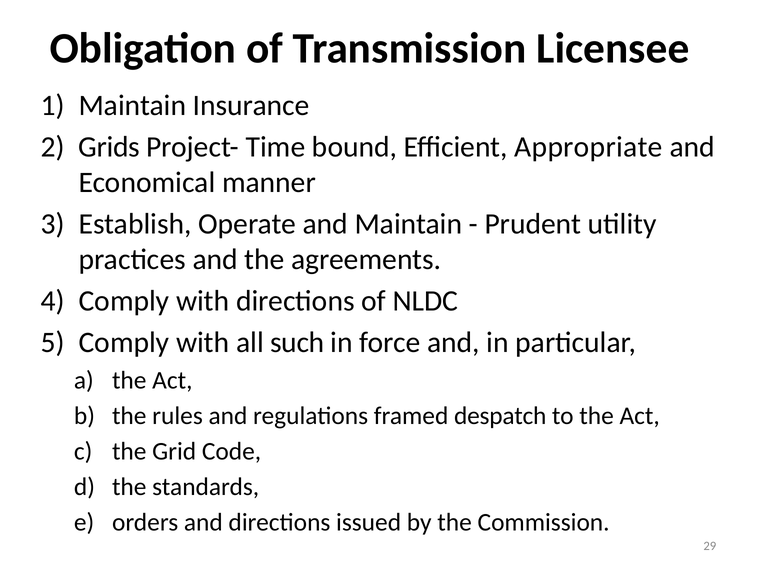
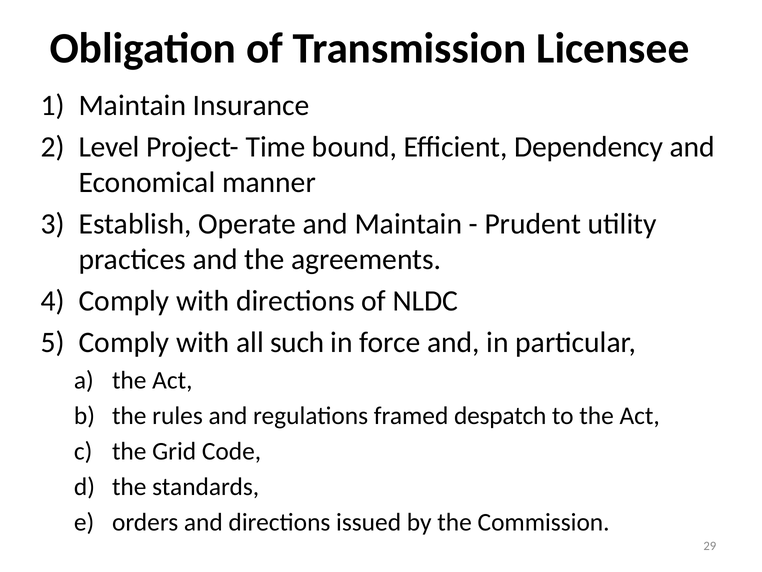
Grids: Grids -> Level (109, 147)
Appropriate: Appropriate -> Dependency (589, 147)
